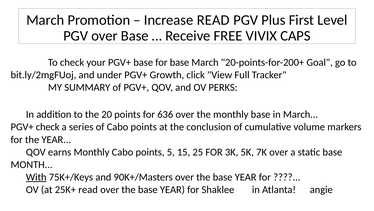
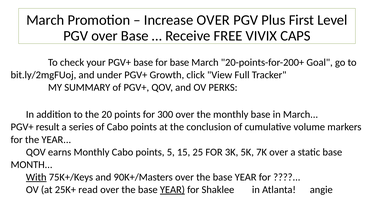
Increase READ: READ -> OVER (213, 20)
636: 636 -> 300 (165, 114)
PGV+ check: check -> result (48, 127)
YEAR underline: none -> present (172, 189)
